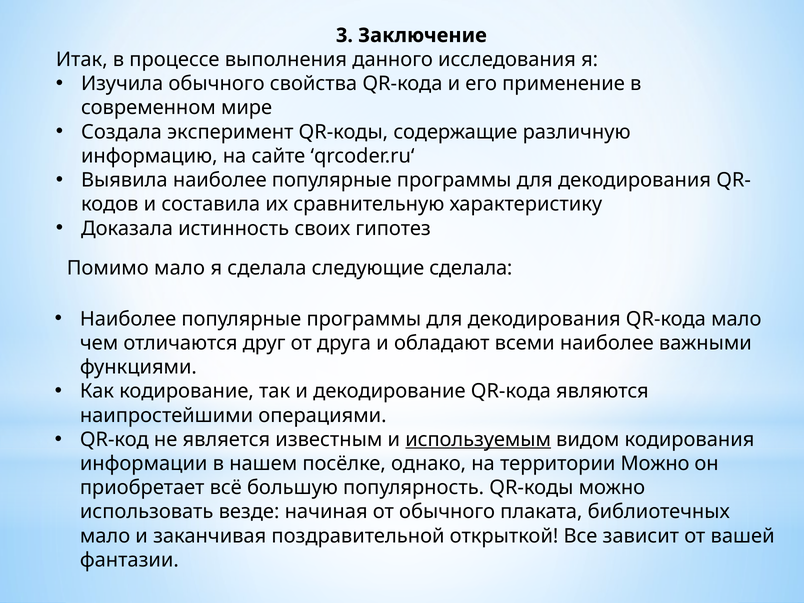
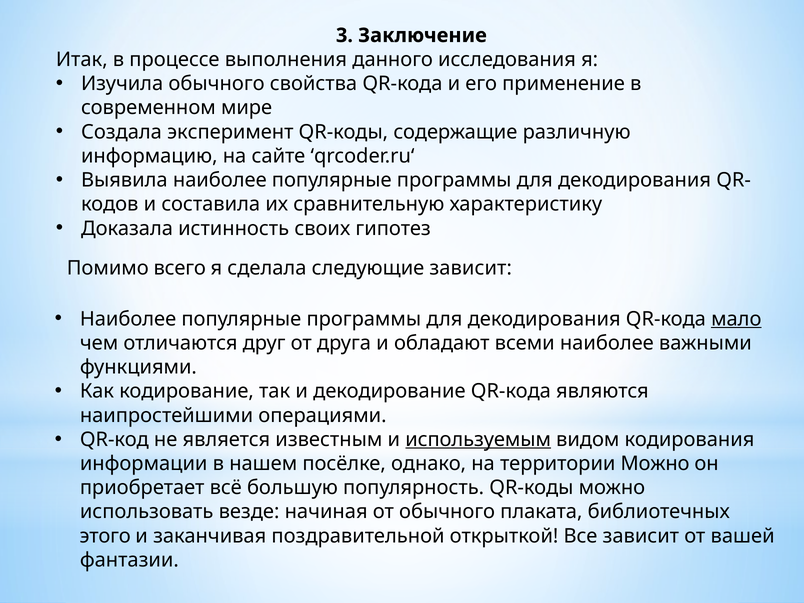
Помимо мало: мало -> всего (180, 268)
следующие сделала: сделала -> зависит (471, 268)
мало underline: none -> present (736, 319)
мало: мало -> этого (105, 536)
